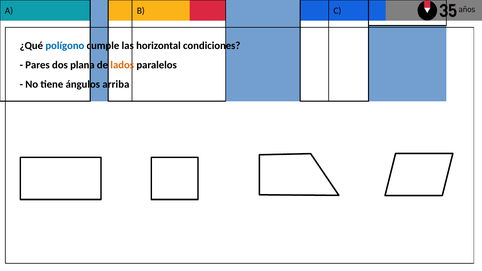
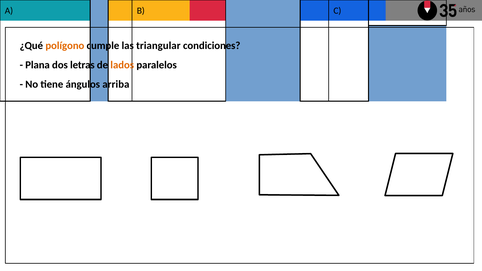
polígono colour: blue -> orange (65, 46)
horizontal: horizontal -> triangular (158, 46)
Pares: Pares -> Plana (38, 65)
plana: plana -> letras (82, 65)
